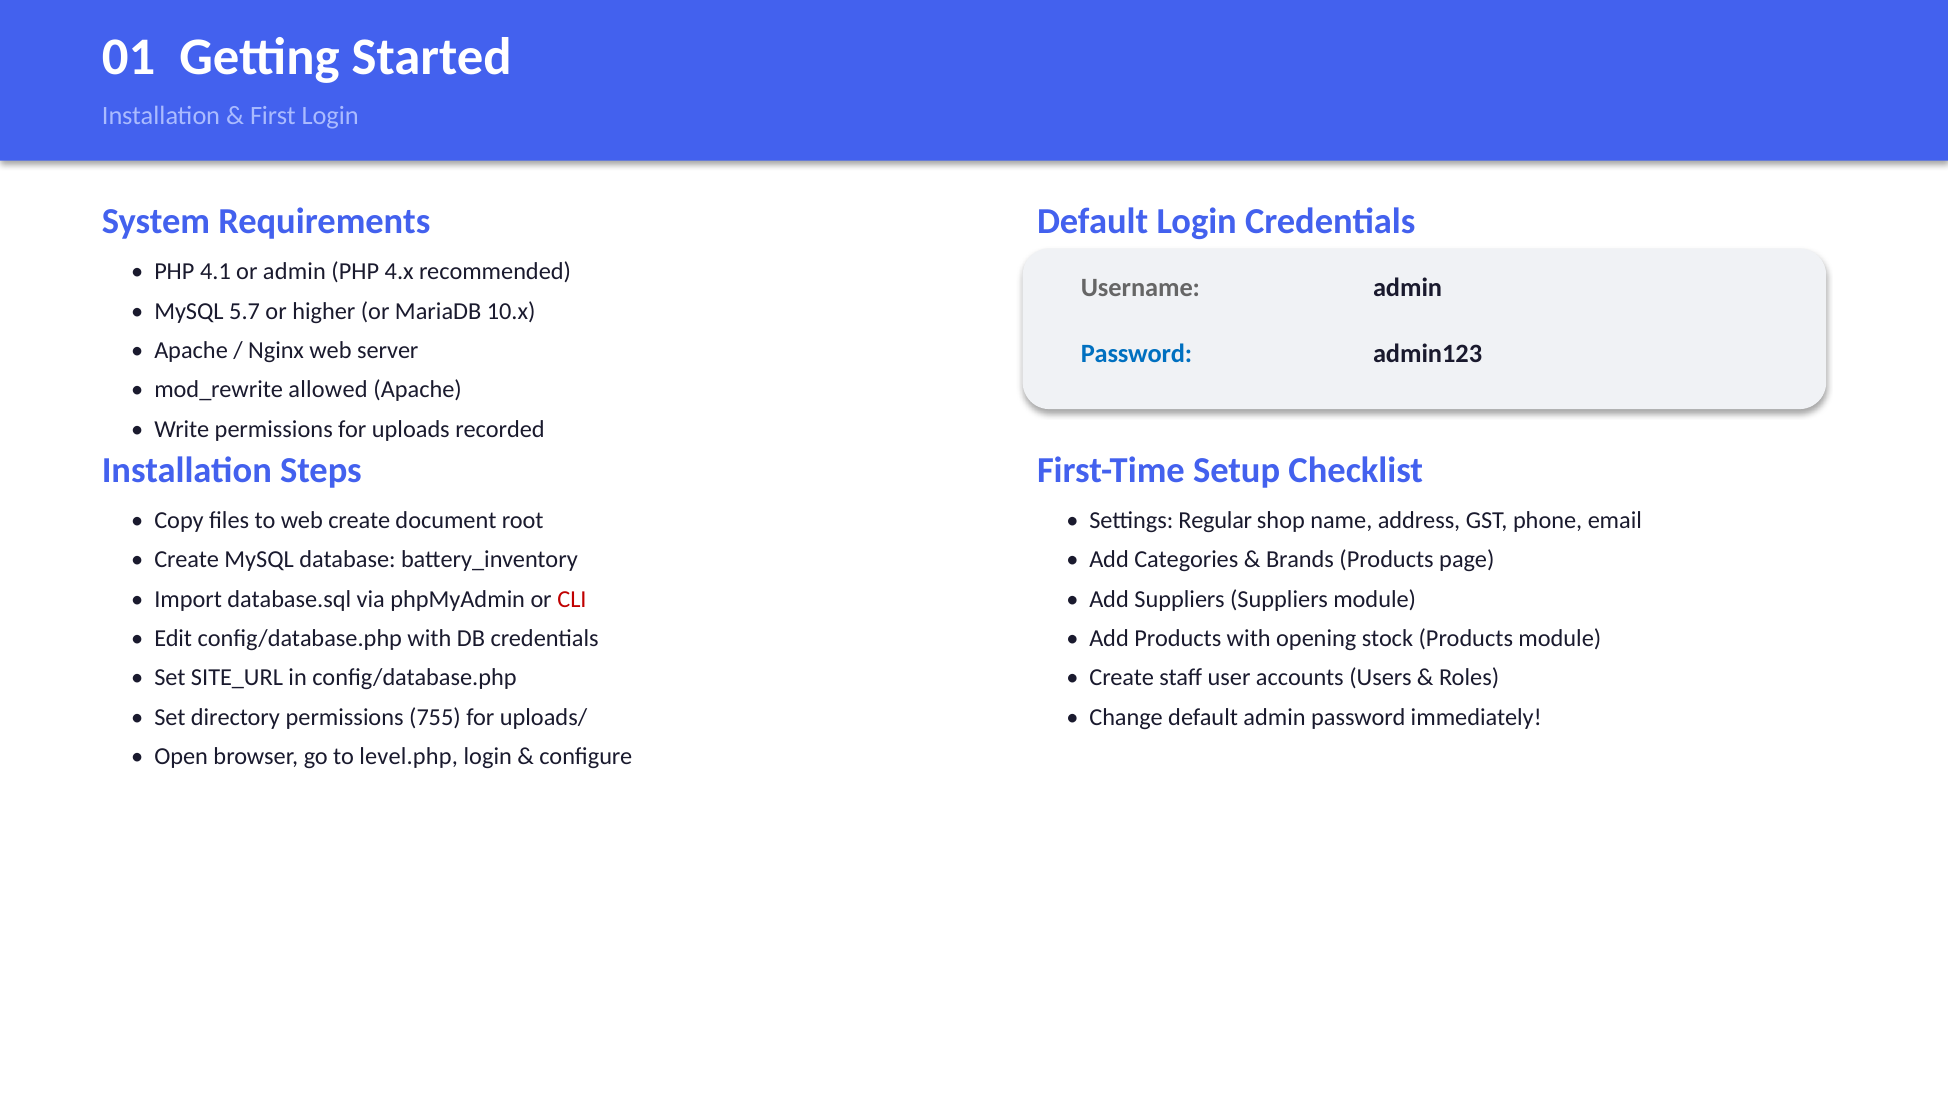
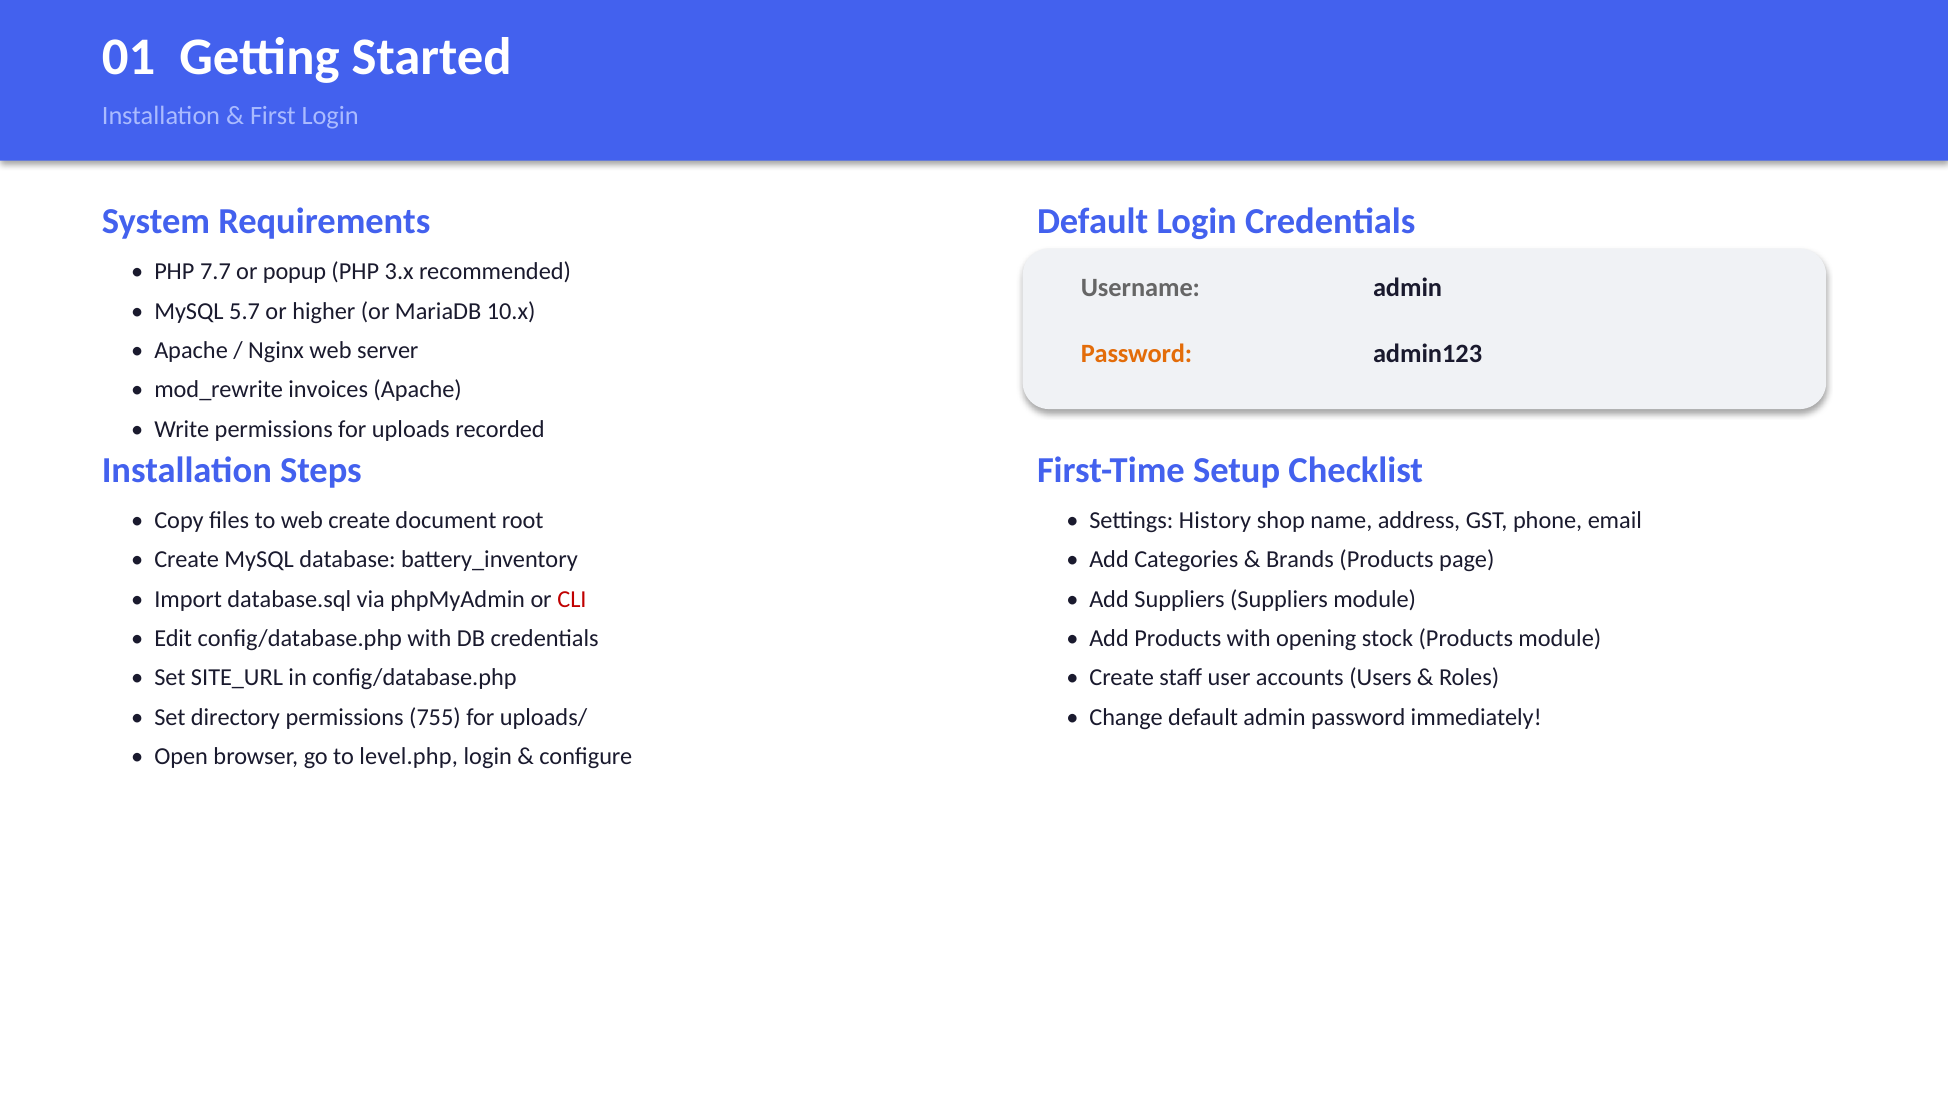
4.1: 4.1 -> 7.7 (215, 272)
or admin: admin -> popup (295, 272)
4.x: 4.x -> 3.x (399, 272)
Password colour: blue -> orange (1136, 354)
allowed: allowed -> invoices (328, 390)
Regular: Regular -> History (1215, 520)
